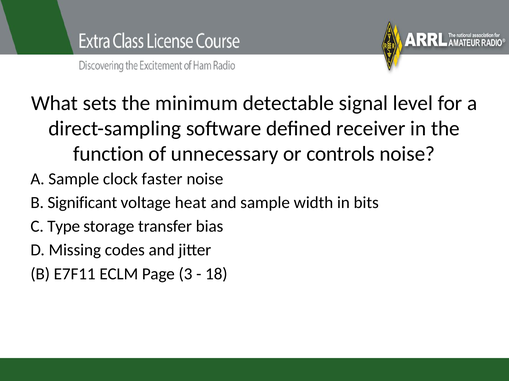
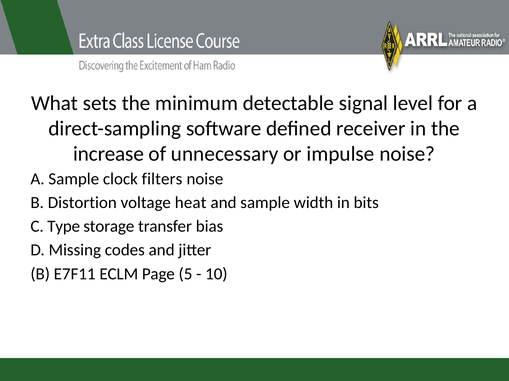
function: function -> increase (109, 154)
controls: controls -> impulse (341, 154)
faster: faster -> filters (162, 179)
Significant: Significant -> Distortion (82, 203)
3: 3 -> 5 (186, 274)
18: 18 -> 10 (216, 274)
